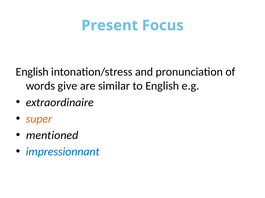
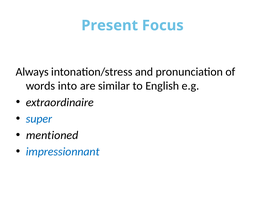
English: English -> Always (32, 72)
give: give -> into (67, 86)
super colour: orange -> blue (39, 119)
